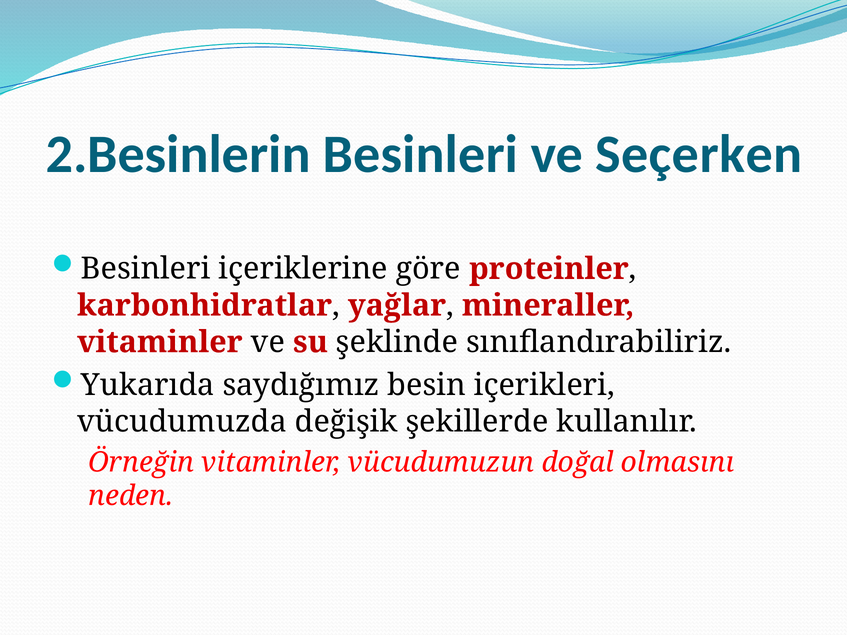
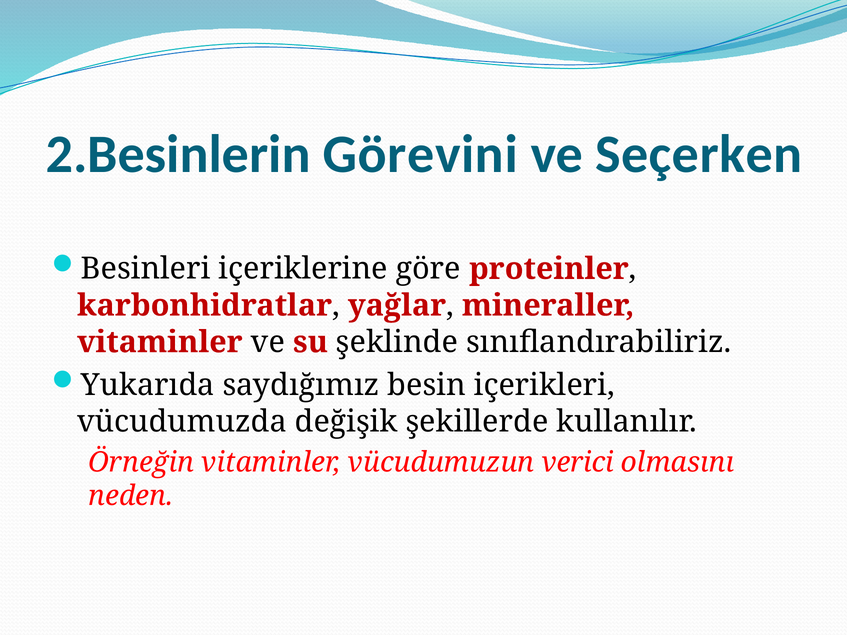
2.Besinlerin Besinleri: Besinleri -> Görevini (420, 155)
doğal: doğal -> verici (578, 462)
